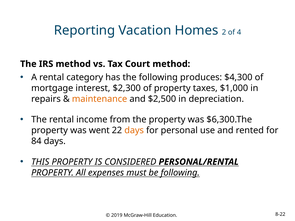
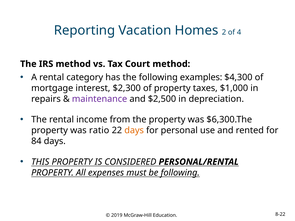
produces: produces -> examples (201, 77)
maintenance colour: orange -> purple (100, 99)
went: went -> ratio (99, 131)
